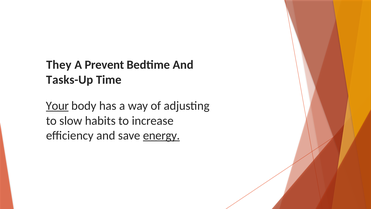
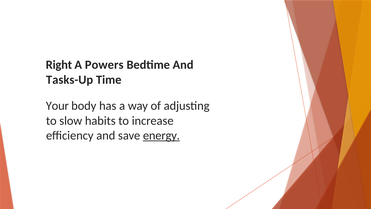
They: They -> Right (59, 65)
Prevent: Prevent -> Powers (104, 65)
Your underline: present -> none (57, 106)
